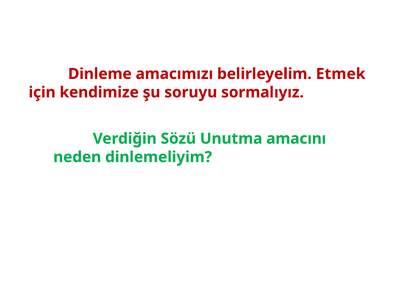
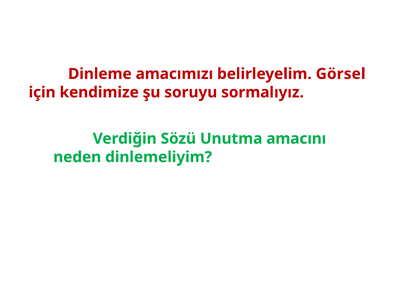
Etmek: Etmek -> Görsel (341, 74)
